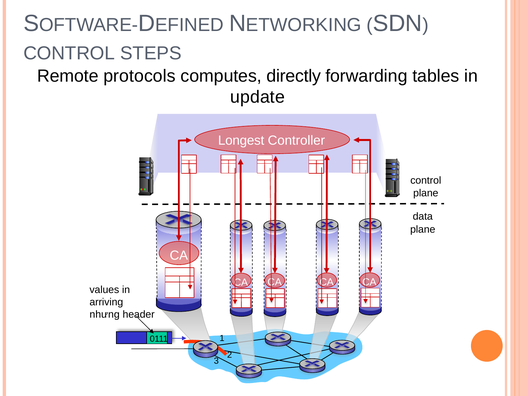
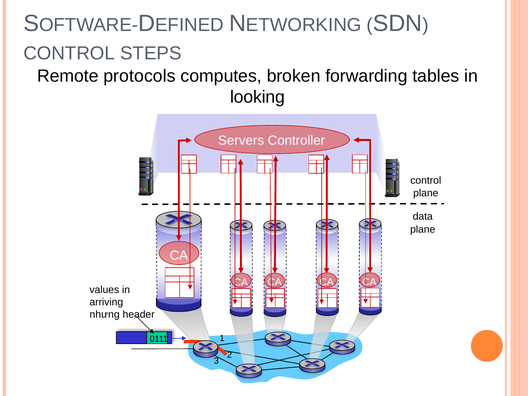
directly: directly -> broken (294, 76)
update: update -> looking (258, 97)
Longest: Longest -> Servers (241, 140)
